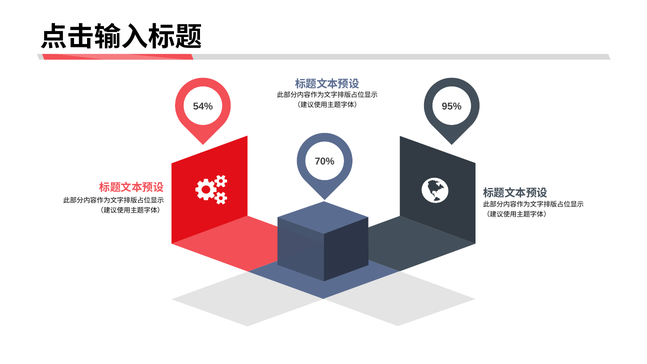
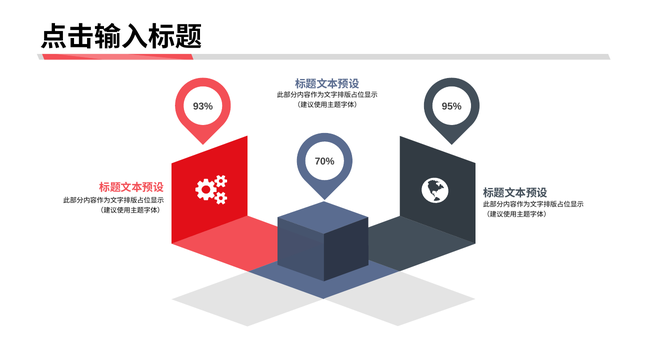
54%: 54% -> 93% (203, 106)
